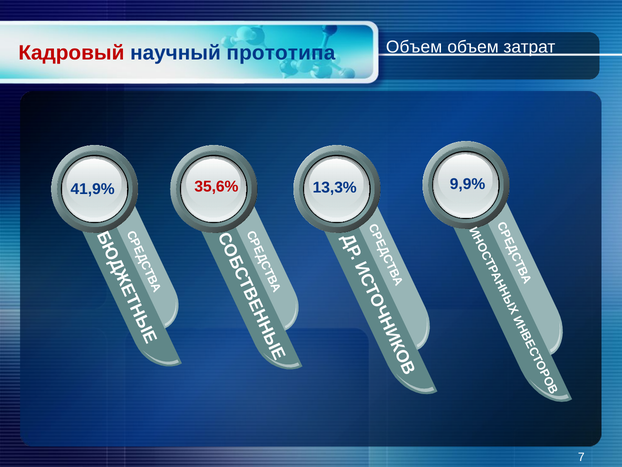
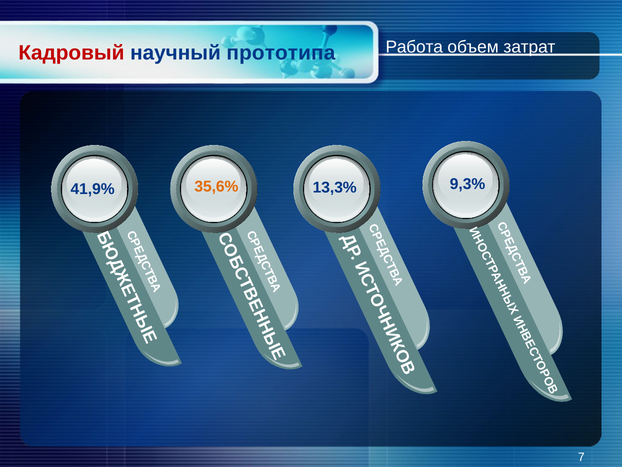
Объем: Объем -> Работа (414, 47)
9,9%: 9,9% -> 9,3% (468, 184)
35,6% colour: red -> orange (216, 186)
